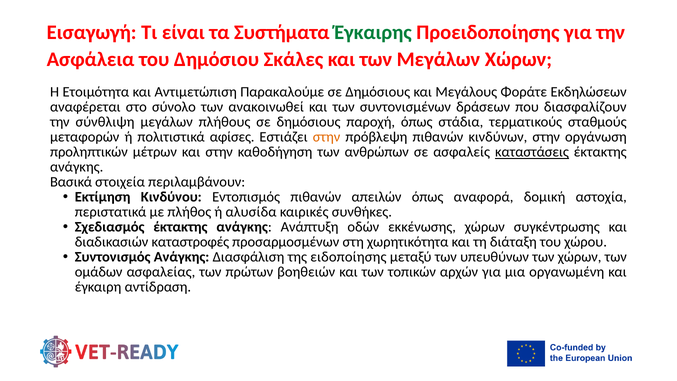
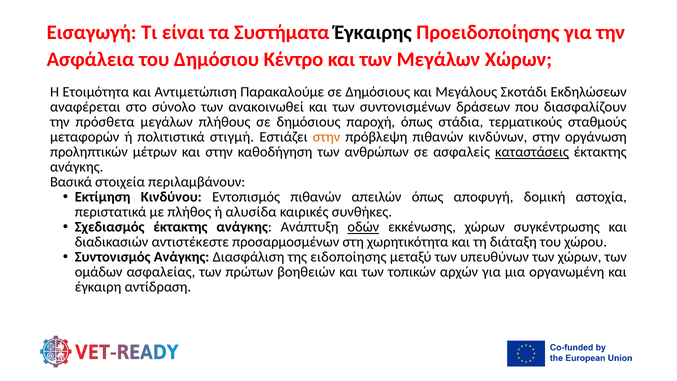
Έγκαιρης colour: green -> black (373, 33)
Σκάλες: Σκάλες -> Κέντρο (294, 59)
Φοράτε: Φοράτε -> Σκοτάδι (524, 92)
σύνθλιψη: σύνθλιψη -> πρόσθετα (105, 122)
αφίσες: αφίσες -> στιγμή (232, 137)
αναφορά: αναφορά -> αποφυγή (484, 197)
οδών underline: none -> present (363, 227)
καταστροφές: καταστροφές -> αντιστέκεστε (190, 242)
